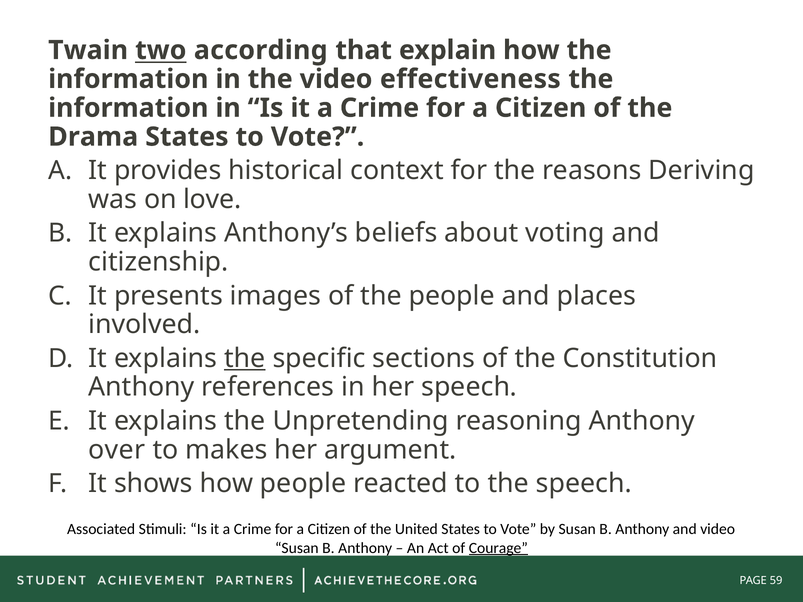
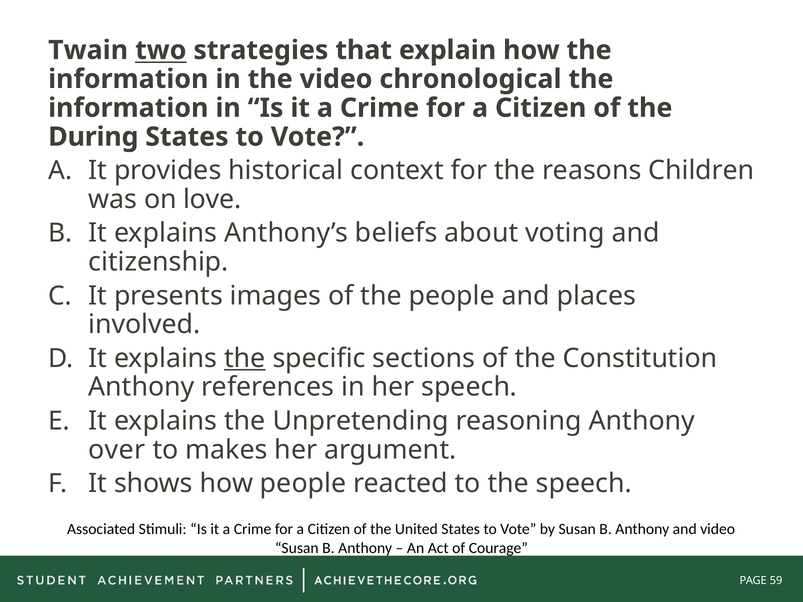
according: according -> strategies (261, 50)
effectiveness: effectiveness -> chronological (470, 79)
Drama: Drama -> During (93, 137)
Deriving: Deriving -> Children (701, 171)
Courage underline: present -> none (498, 548)
